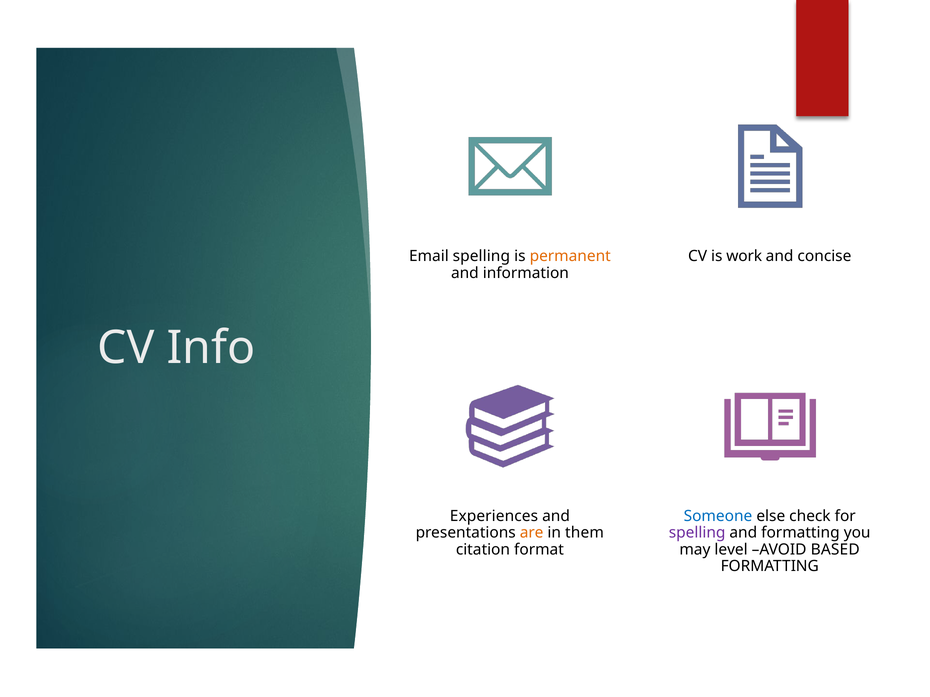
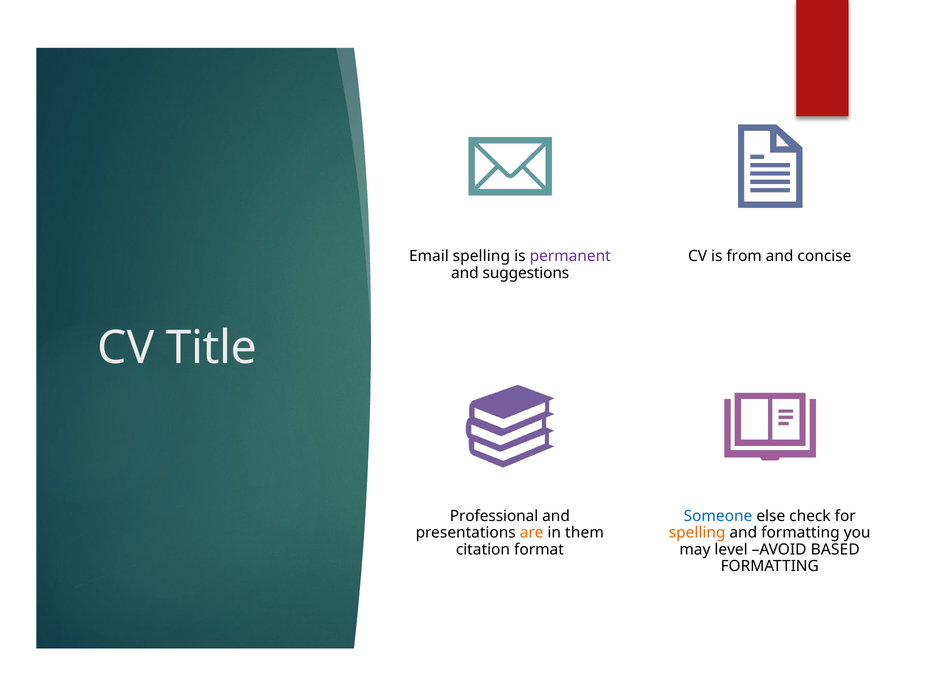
permanent colour: orange -> purple (570, 256)
work: work -> from (744, 256)
information: information -> suggestions (526, 273)
Info: Info -> Title (211, 348)
Experiences: Experiences -> Professional (494, 516)
spelling colour: purple -> orange (697, 533)
